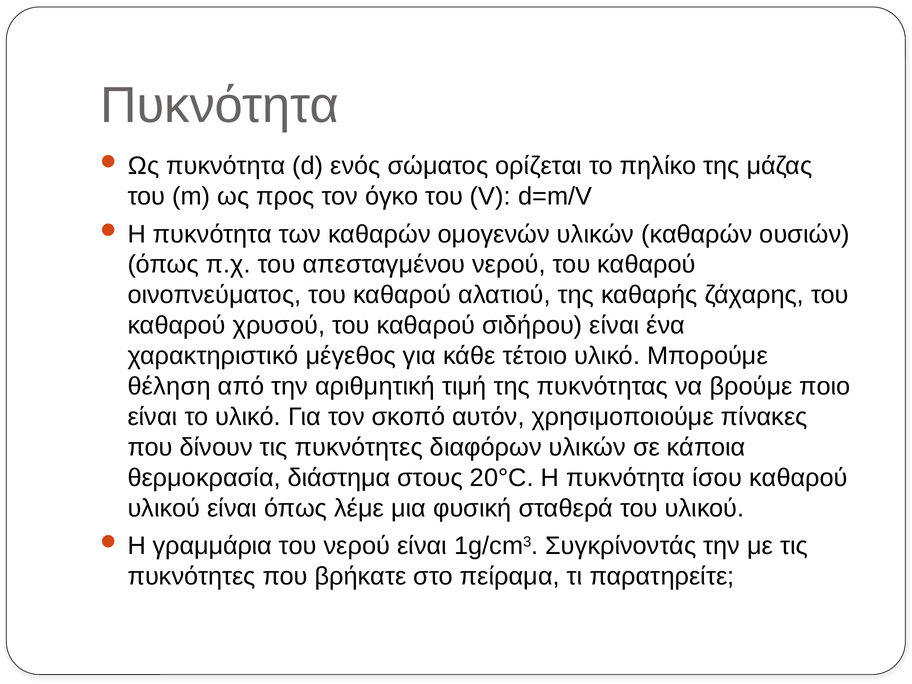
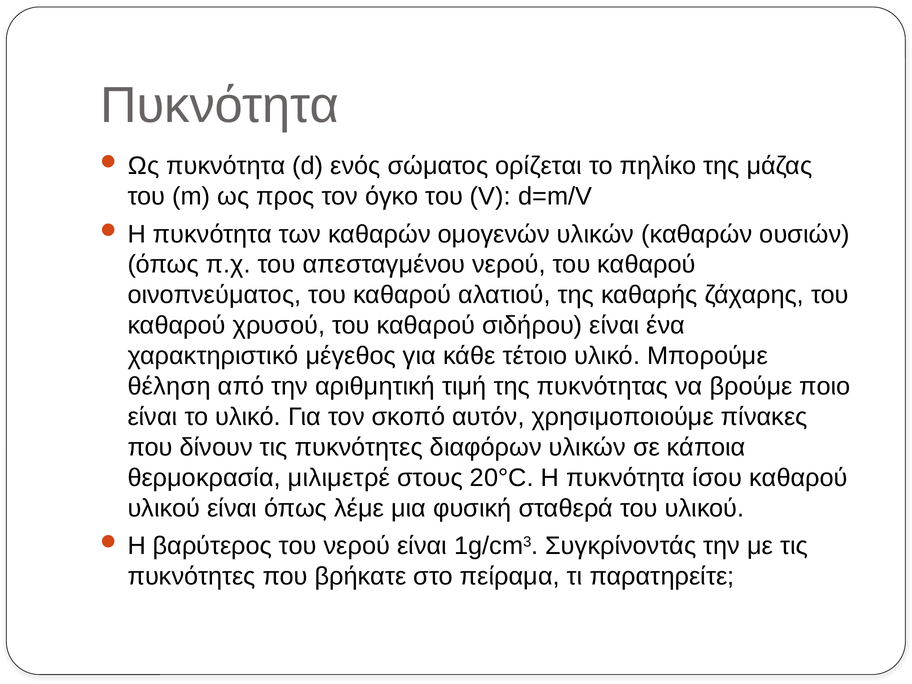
διάστημα: διάστημα -> μιλιμετρέ (339, 478)
γραμμάρια: γραμμάρια -> βαρύτερος (212, 546)
